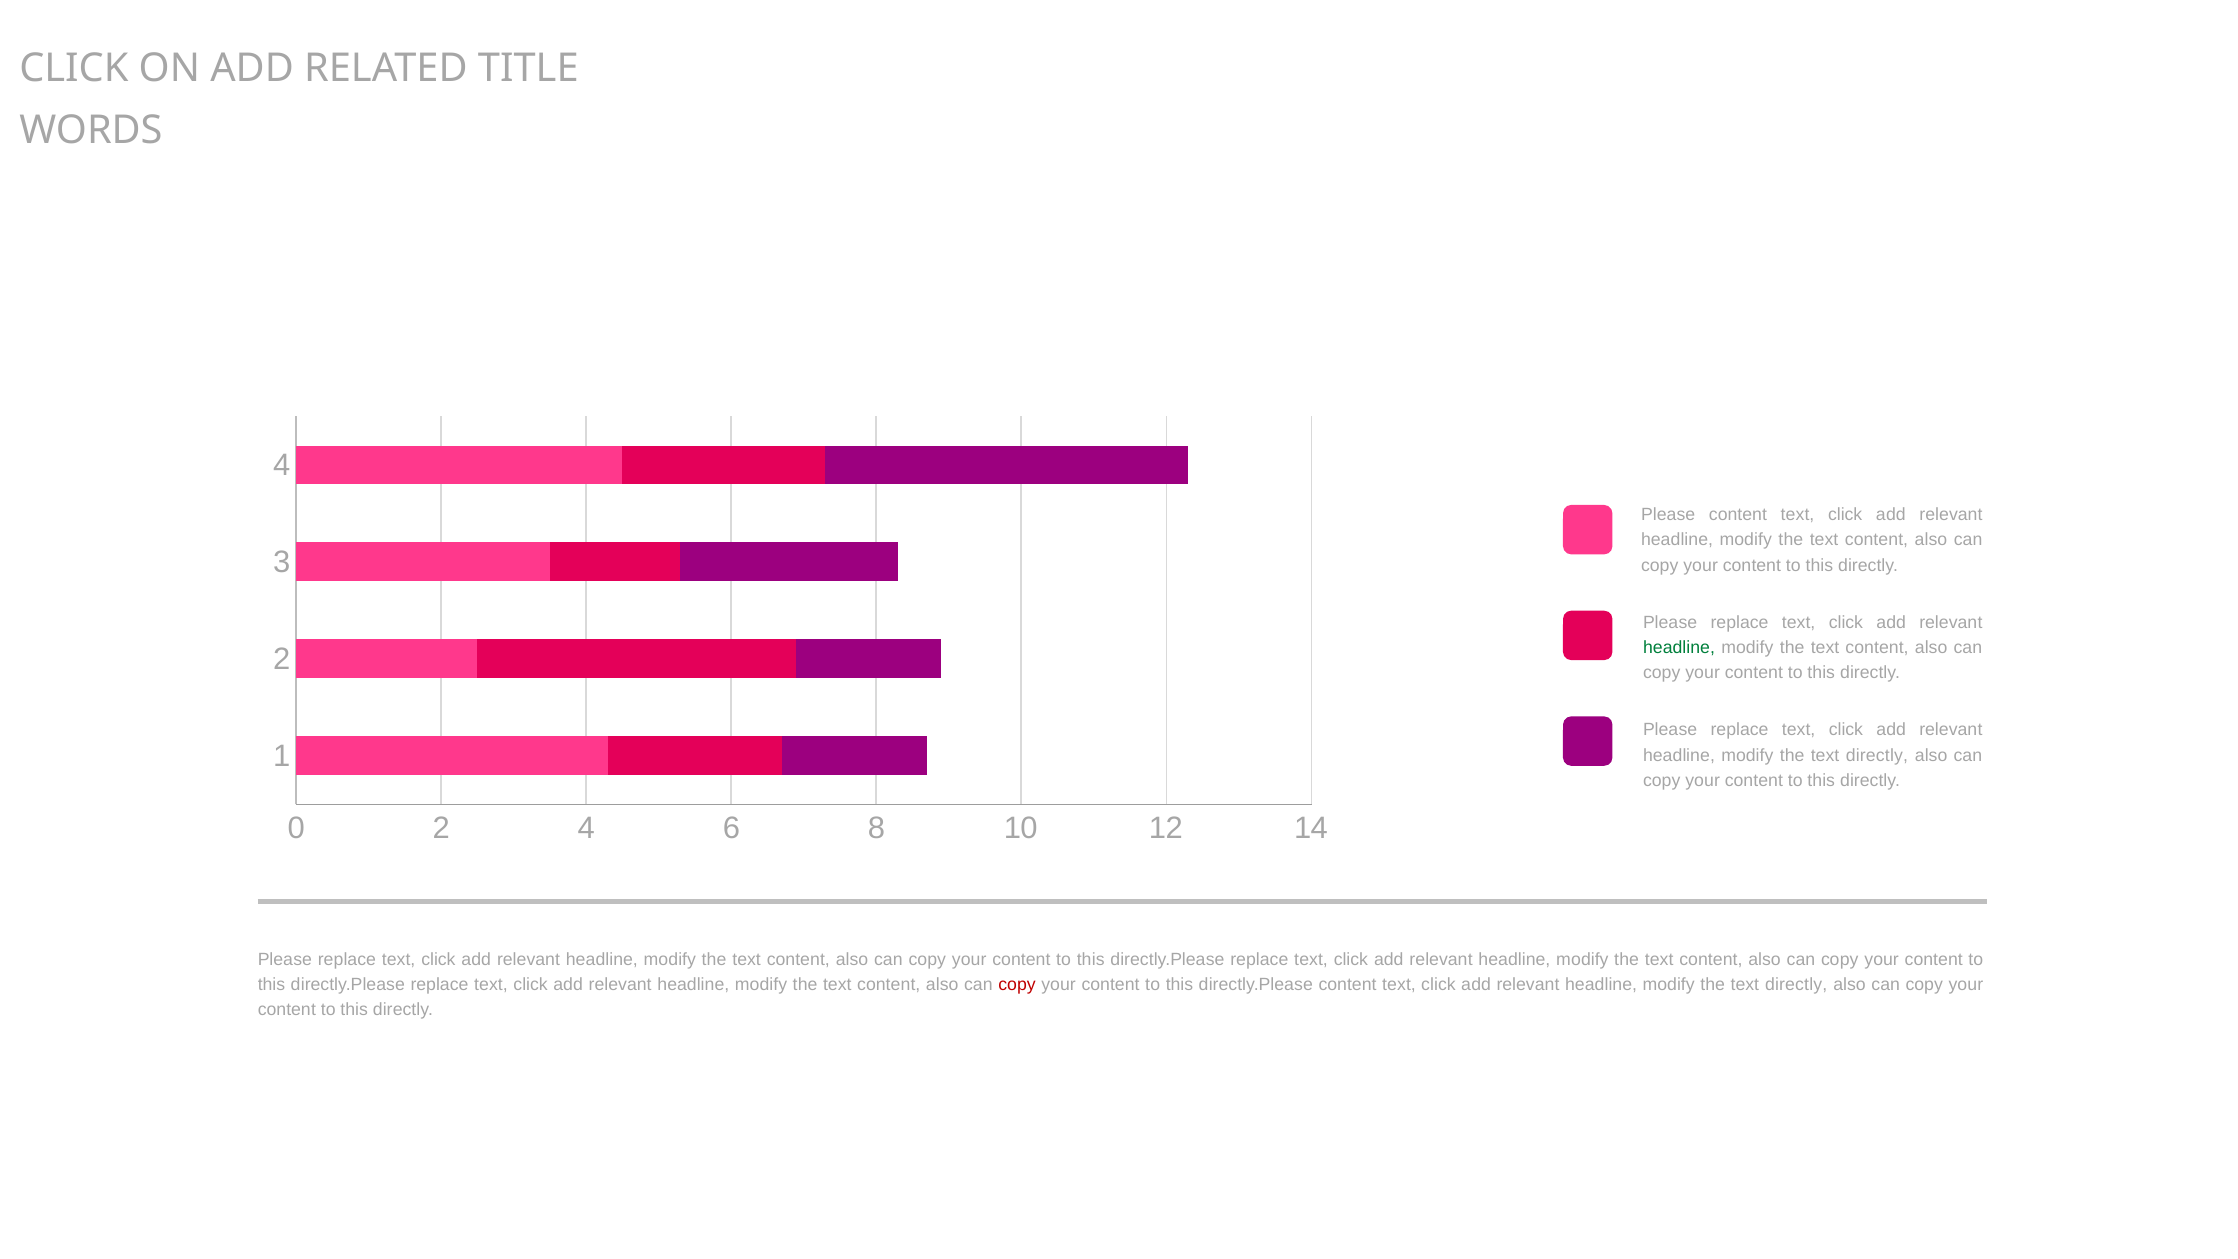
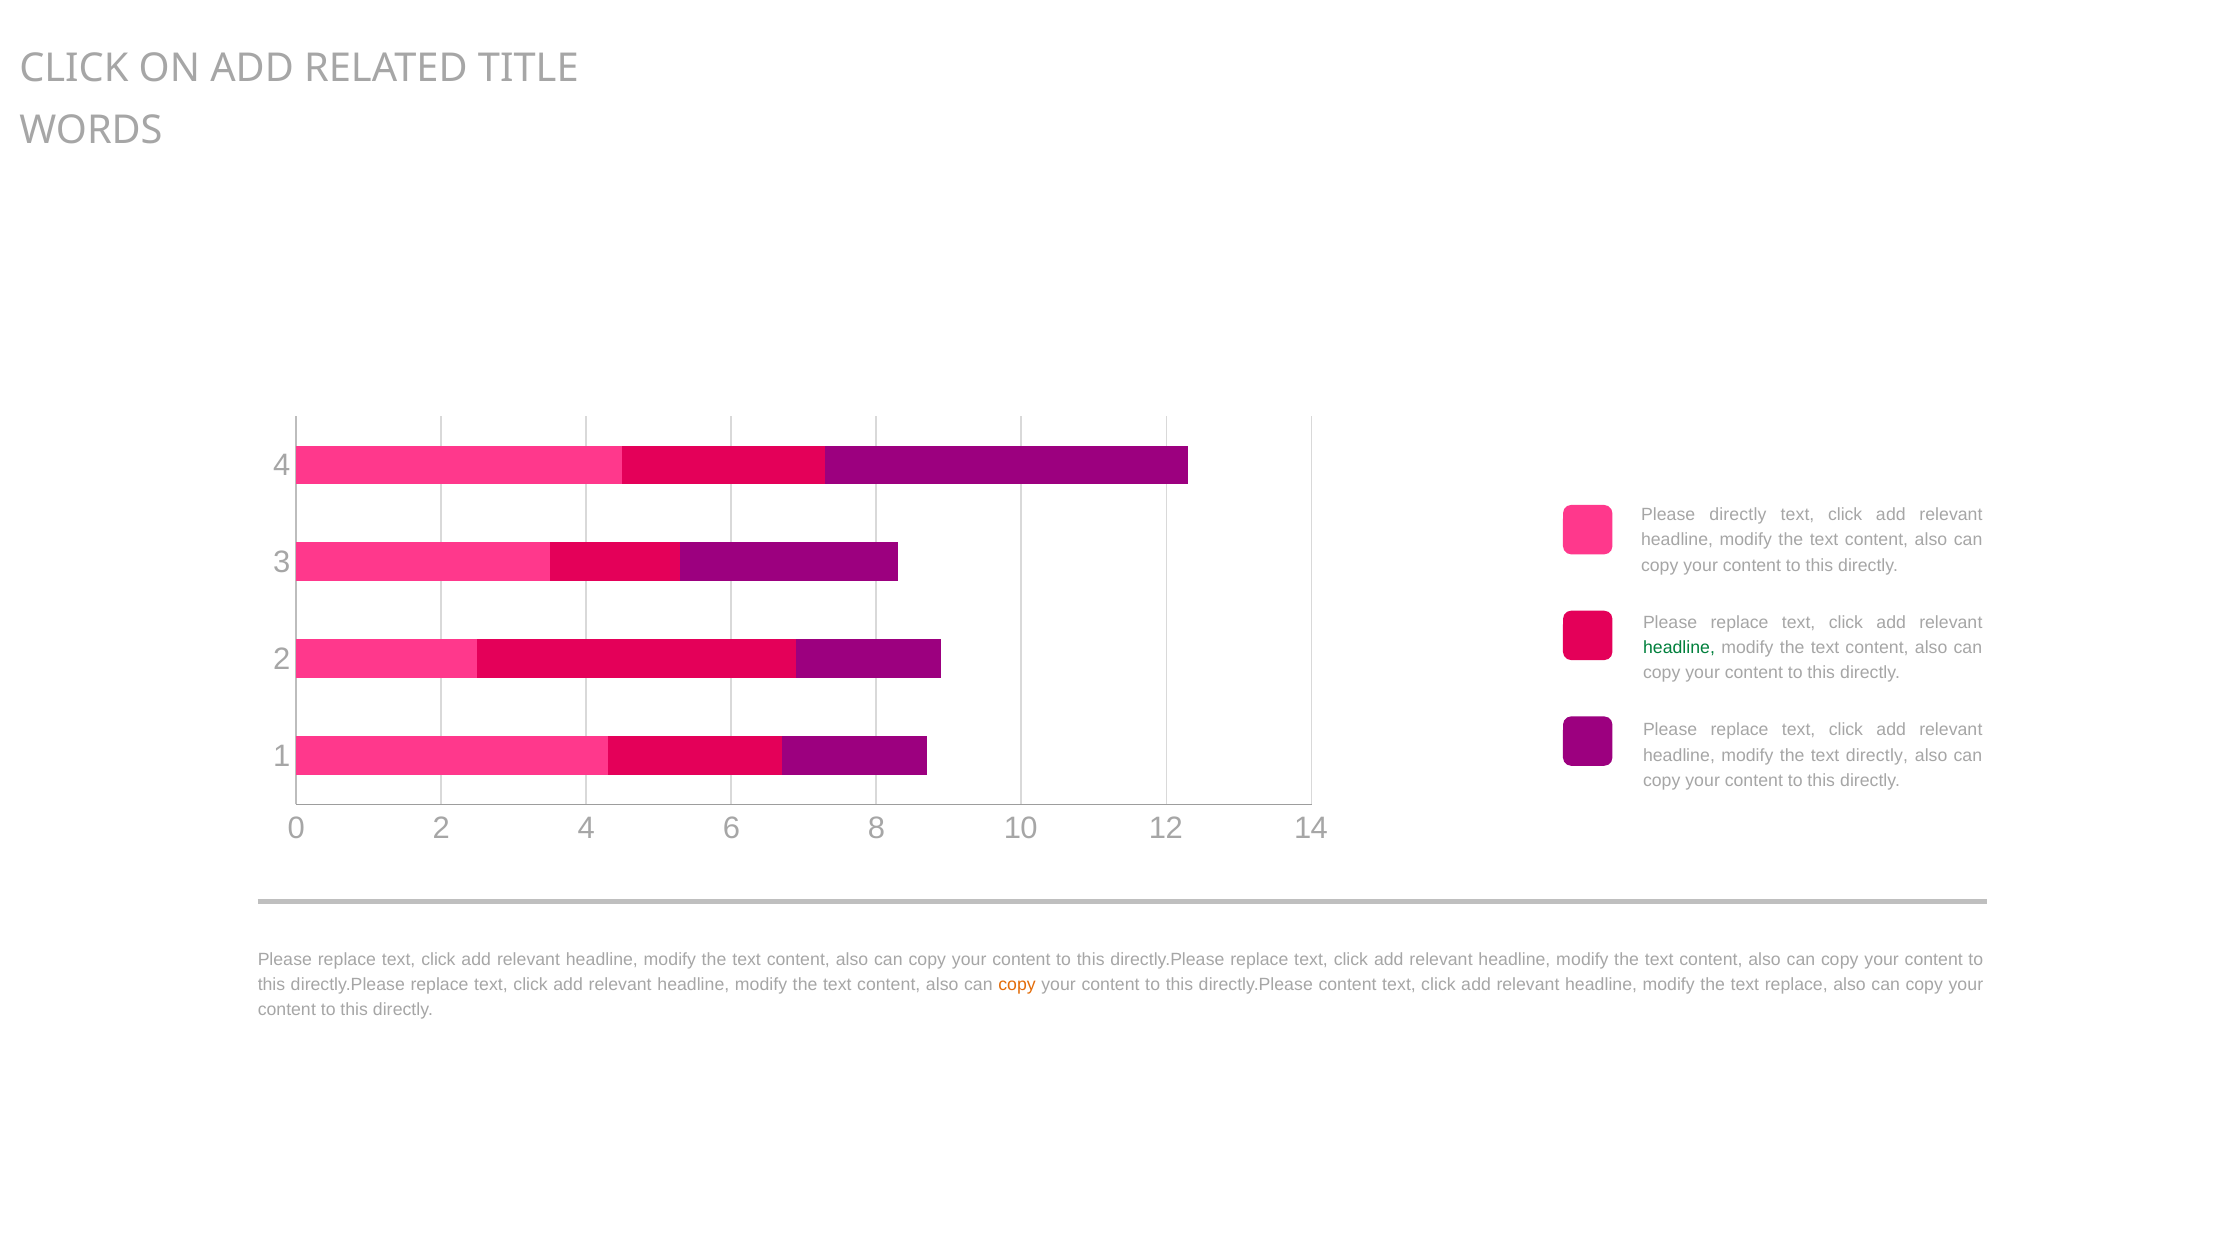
Please content: content -> directly (1738, 515)
copy colour: red -> orange (1017, 984)
directly: directly -> replace (1796, 984)
